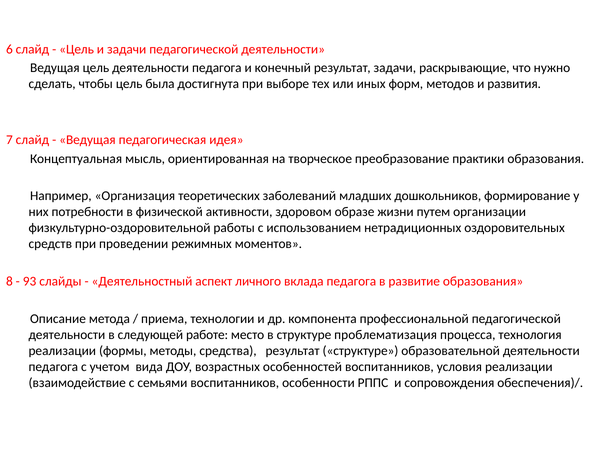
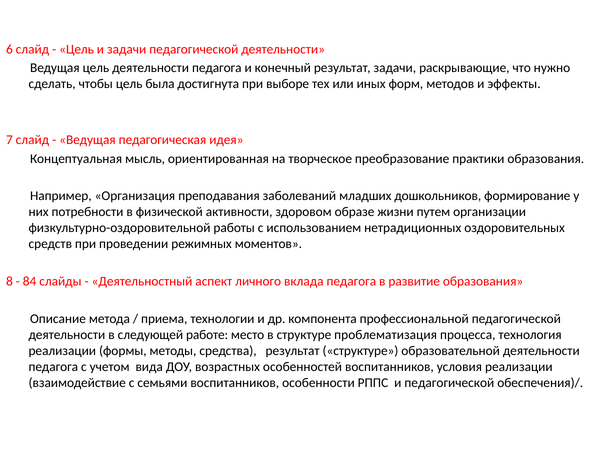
развития: развития -> эффекты (514, 84)
теоретических: теоретических -> преподавания (219, 196)
93: 93 -> 84 (30, 281)
и сопровождения: сопровождения -> педагогической (449, 383)
